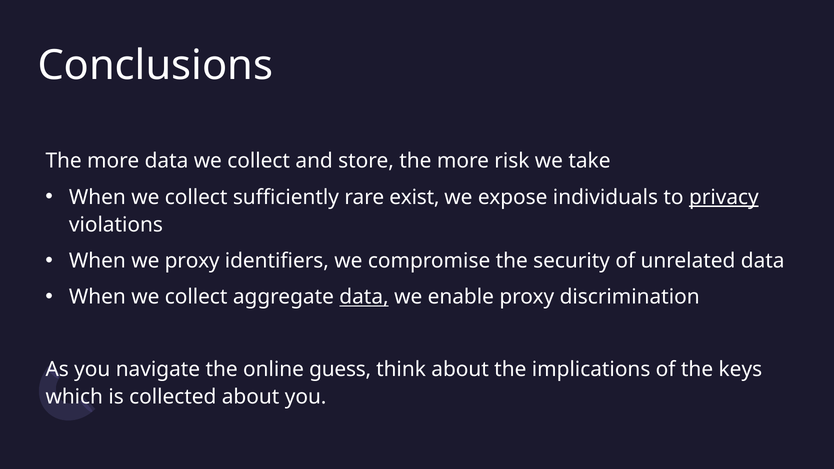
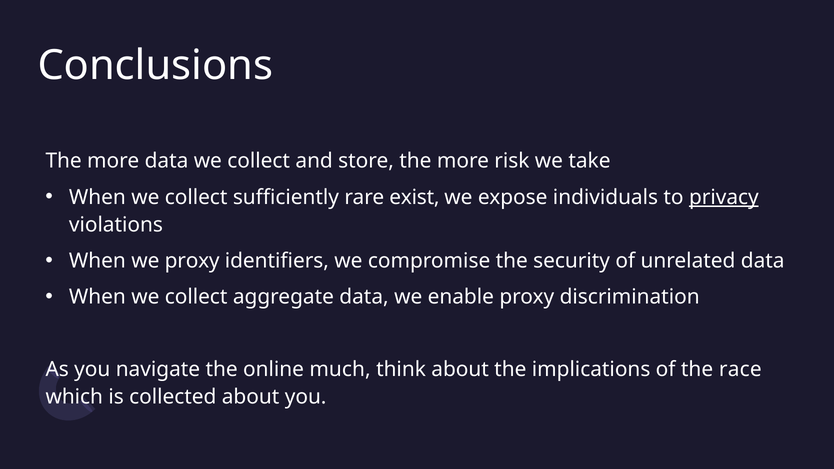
data underline: present -> none (364, 297)
guess: guess -> much (340, 370)
keys: keys -> race (740, 370)
